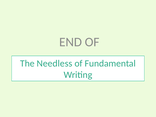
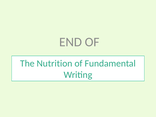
Needless: Needless -> Nutrition (55, 63)
